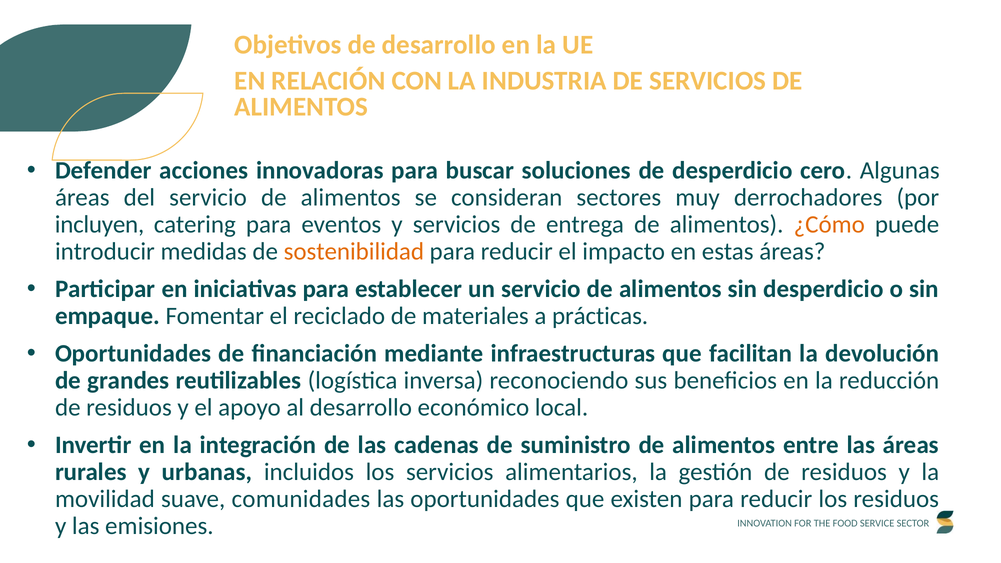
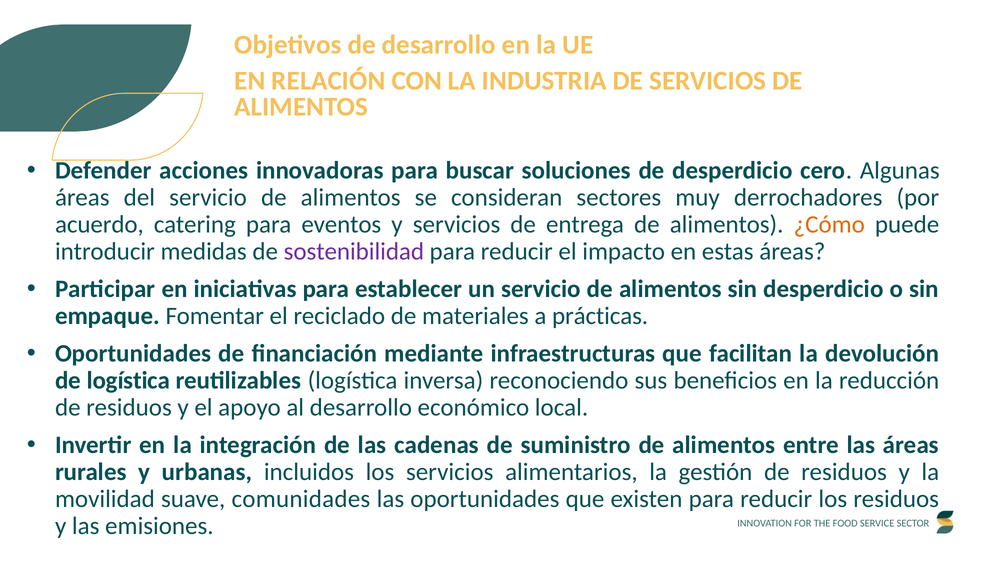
incluyen: incluyen -> acuerdo (99, 225)
sostenibilidad colour: orange -> purple (354, 252)
de grandes: grandes -> logística (128, 381)
